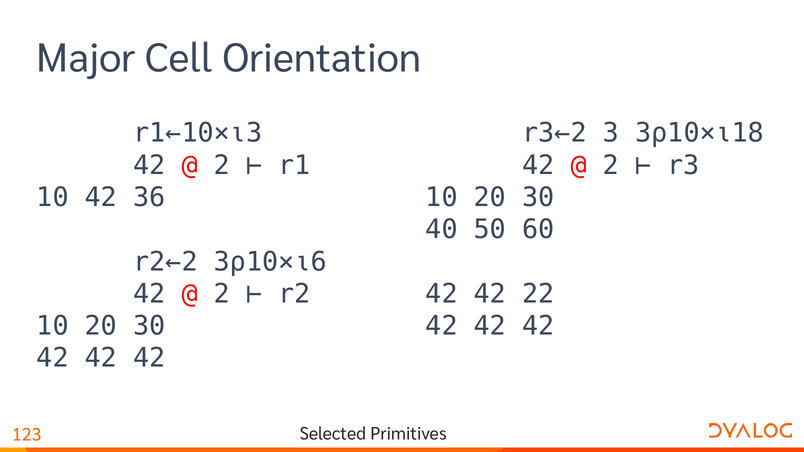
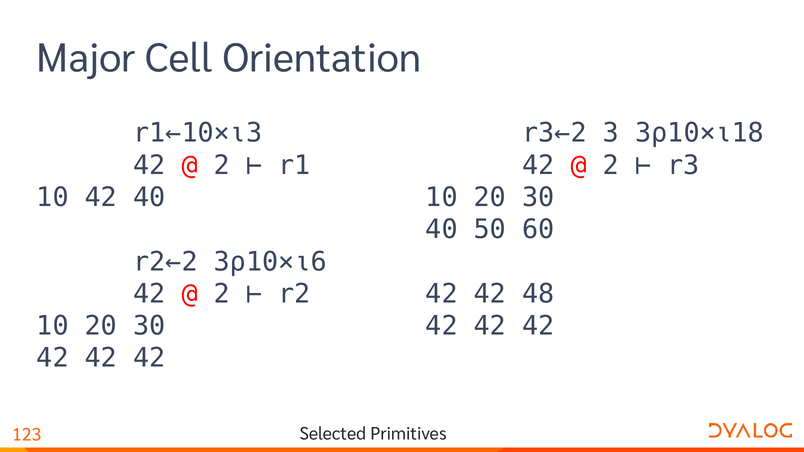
42 36: 36 -> 40 (149, 198)
22: 22 -> 48 (538, 294)
